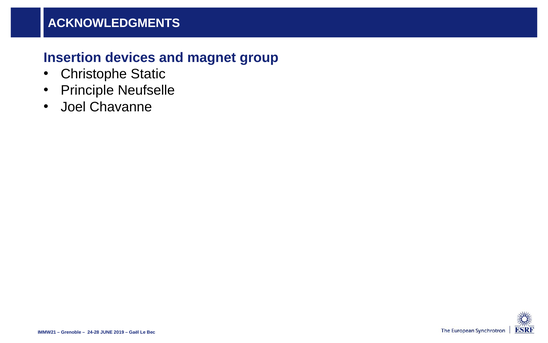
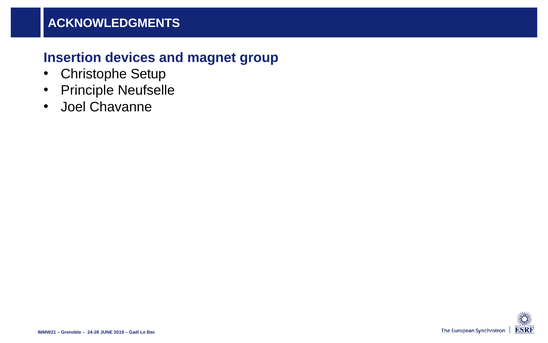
Static: Static -> Setup (148, 74)
